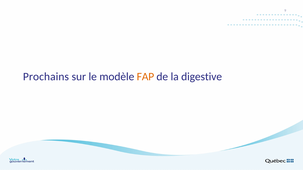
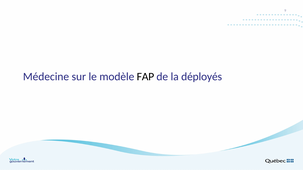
Prochains: Prochains -> Médecine (46, 77)
FAP colour: orange -> black (145, 77)
digestive: digestive -> déployés (202, 77)
